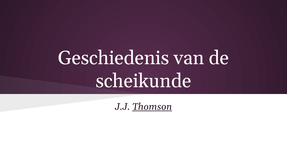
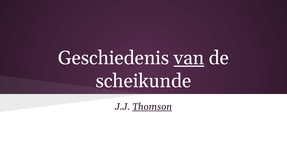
van underline: none -> present (189, 58)
